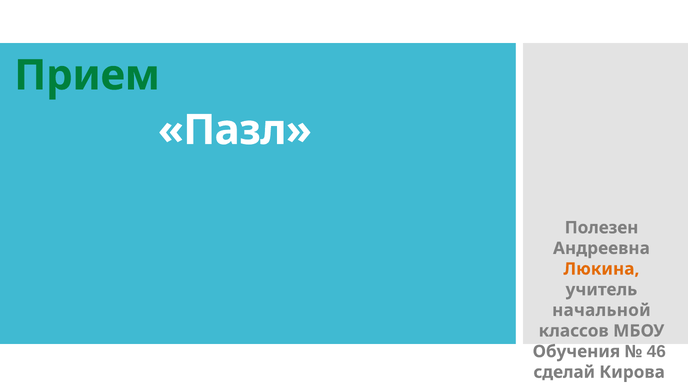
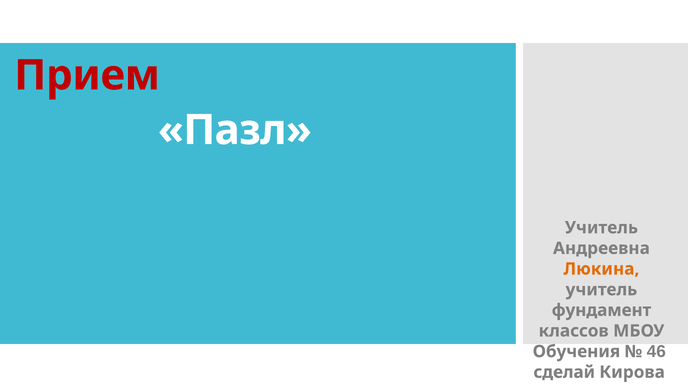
Прием colour: green -> red (87, 75)
Полезен: Полезен -> Учитель (601, 228)
начальной: начальной -> фундамент (601, 310)
